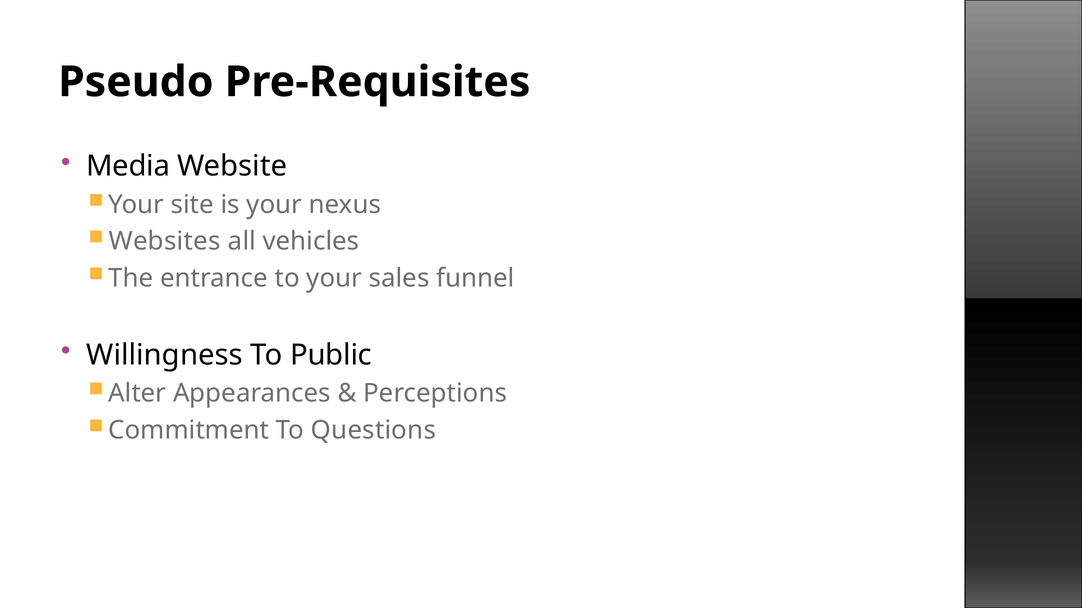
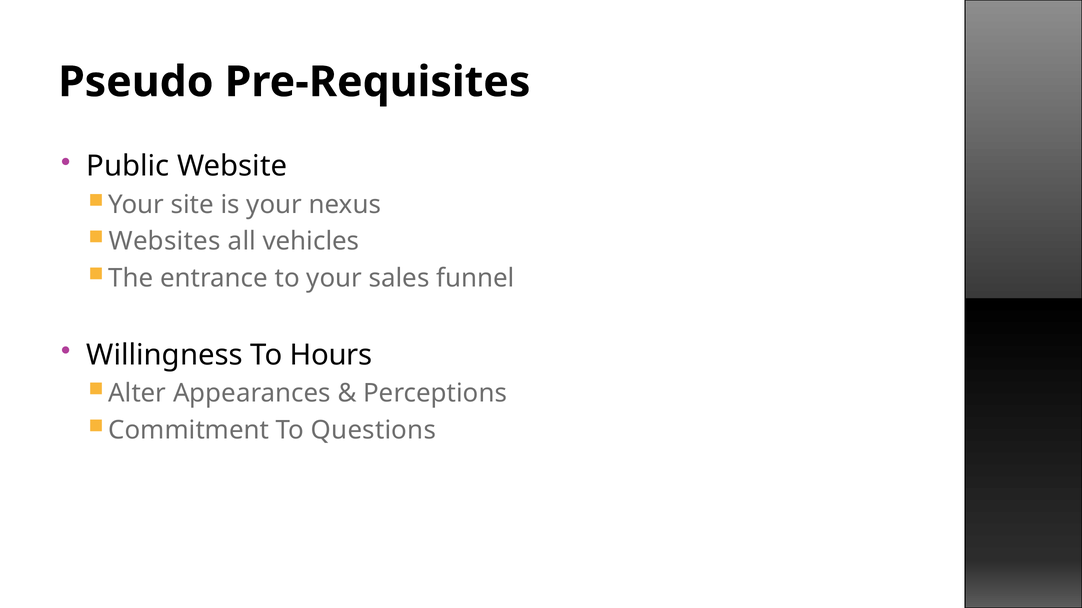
Media: Media -> Public (128, 166)
Public: Public -> Hours (331, 355)
